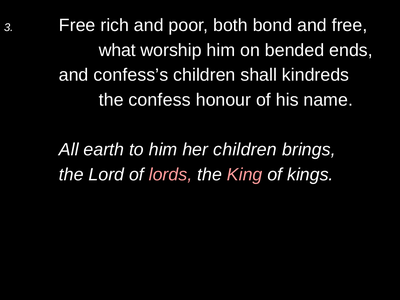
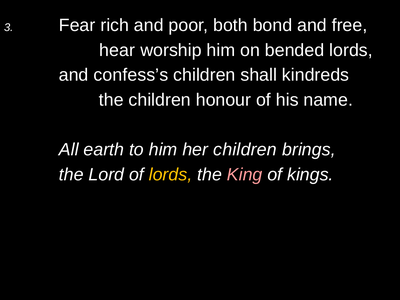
3 Free: Free -> Fear (77, 25)
what: what -> hear (117, 50)
bended ends: ends -> lords (351, 50)
the confess: confess -> children (160, 100)
lords colour: pink -> yellow (171, 175)
